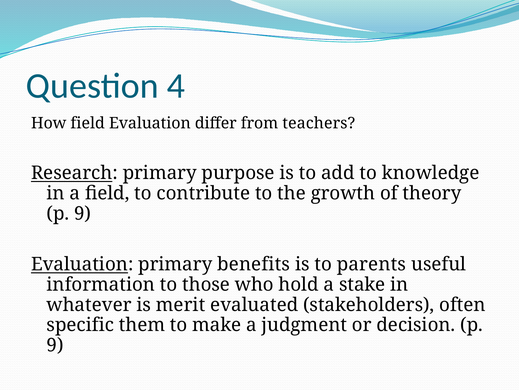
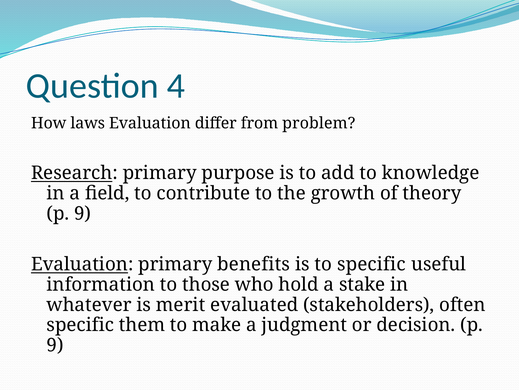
How field: field -> laws (88, 123)
teachers: teachers -> problem (319, 123)
to parents: parents -> specific (371, 264)
